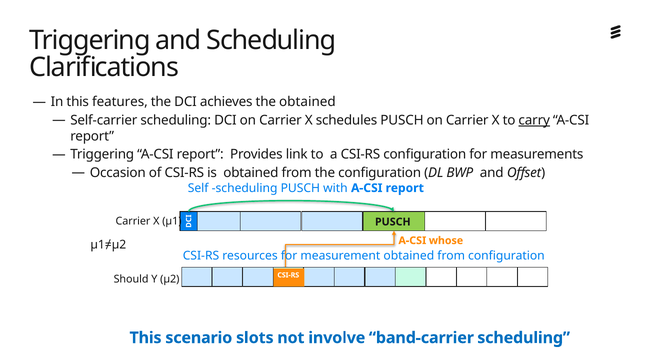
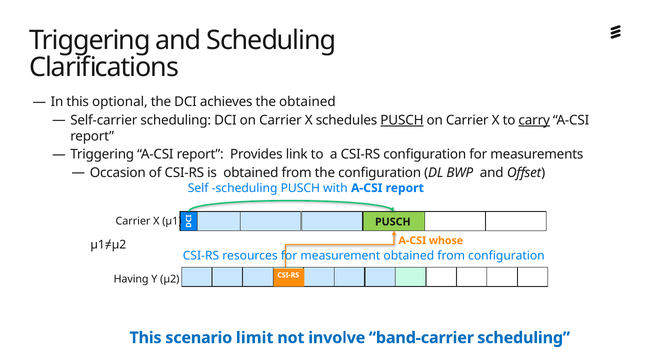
features: features -> optional (120, 102)
PUSCH underline: none -> present (402, 120)
Should: Should -> Having (131, 279)
slots: slots -> limit (255, 338)
